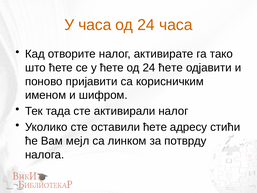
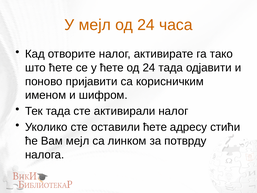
У часа: часа -> мејл (95, 25)
24 ћете: ћете -> тада (171, 68)
